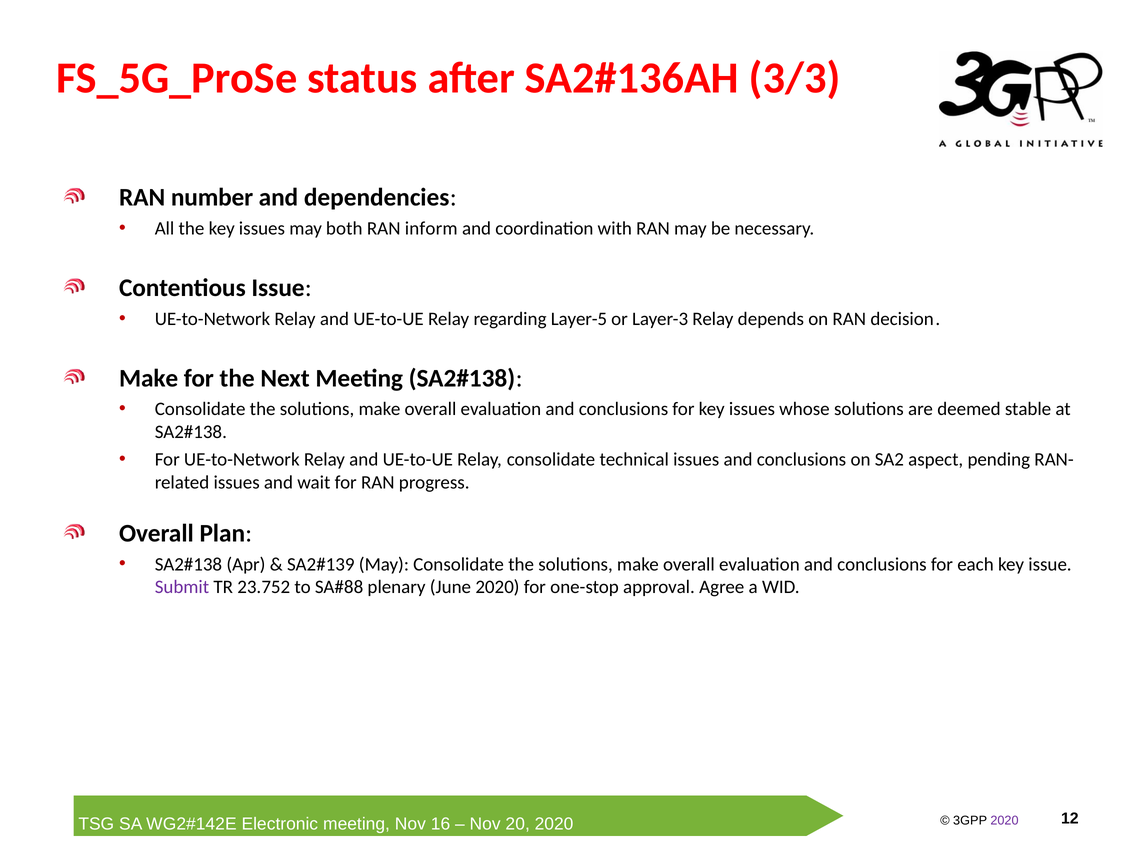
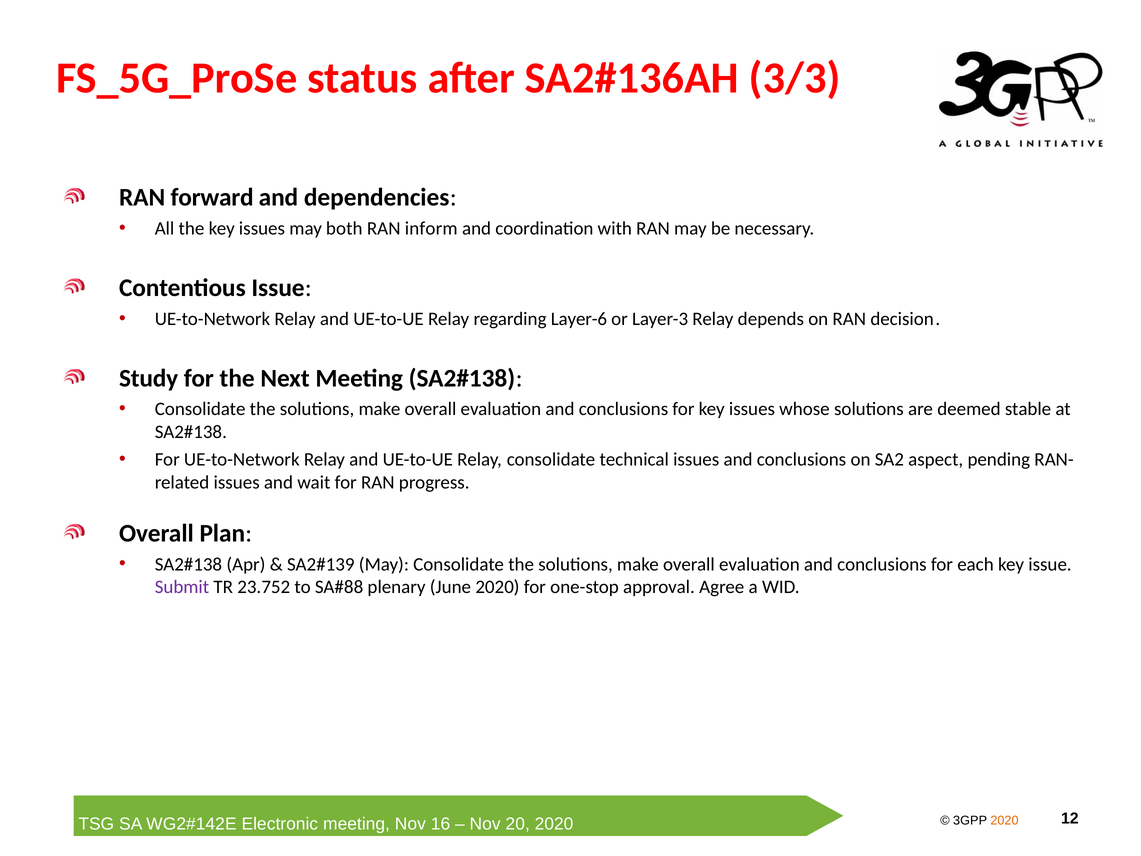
number: number -> forward (212, 197)
Layer-5: Layer-5 -> Layer-6 (579, 319)
Make: Make -> Study (149, 378)
2020 colour: purple -> orange (1004, 820)
